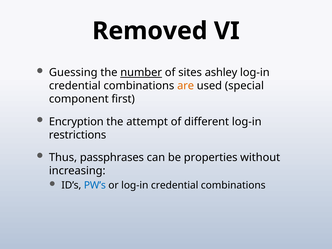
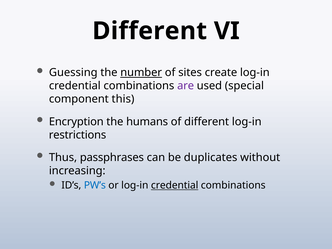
Removed: Removed -> Different (150, 31)
ashley: ashley -> create (221, 73)
are colour: orange -> purple (186, 86)
first: first -> this (123, 99)
attempt: attempt -> humans (147, 122)
properties: properties -> duplicates (211, 157)
credential underline: none -> present (175, 185)
